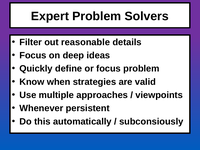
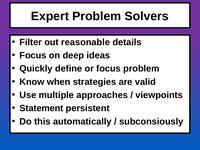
Whenever: Whenever -> Statement (41, 108)
